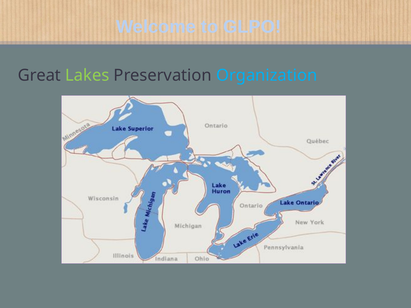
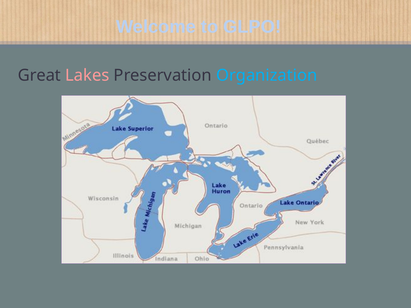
Lakes colour: light green -> pink (87, 75)
